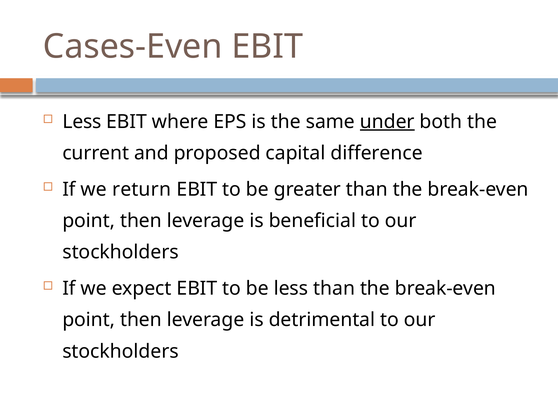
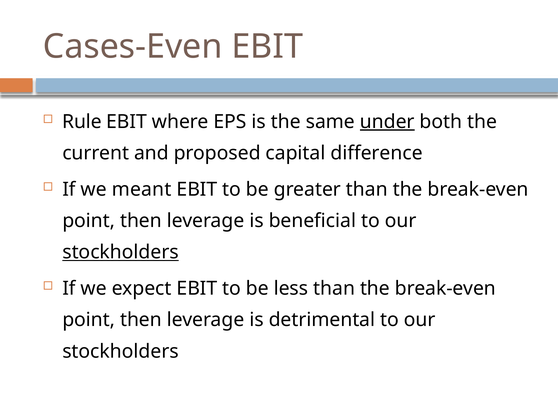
Less: Less -> Rule (82, 122)
return: return -> meant (142, 189)
stockholders underline: none -> present (121, 252)
